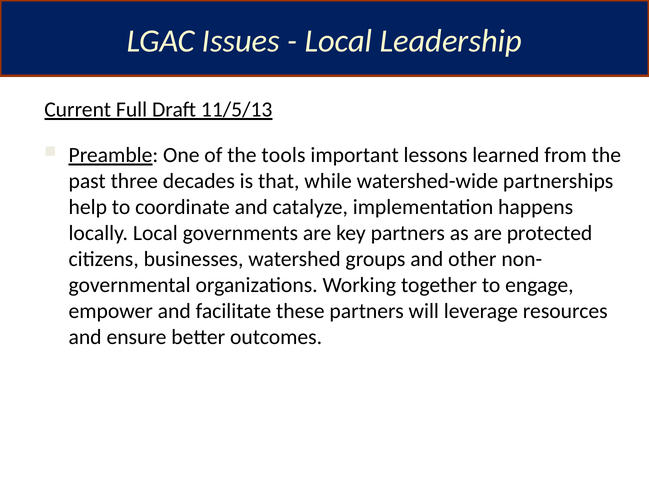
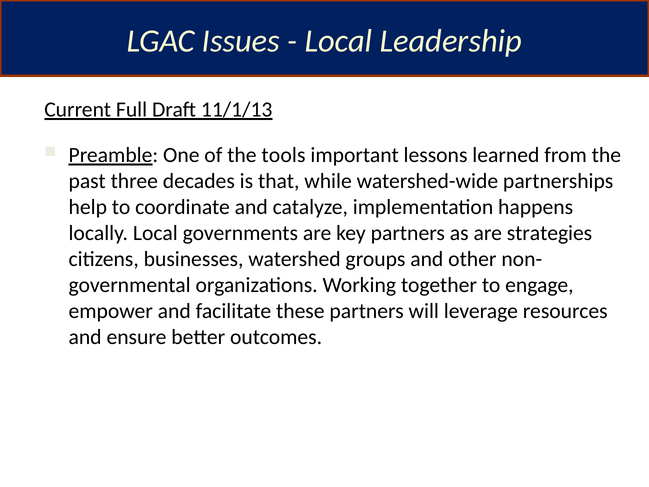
11/5/13: 11/5/13 -> 11/1/13 (237, 110)
protected: protected -> strategies (549, 233)
